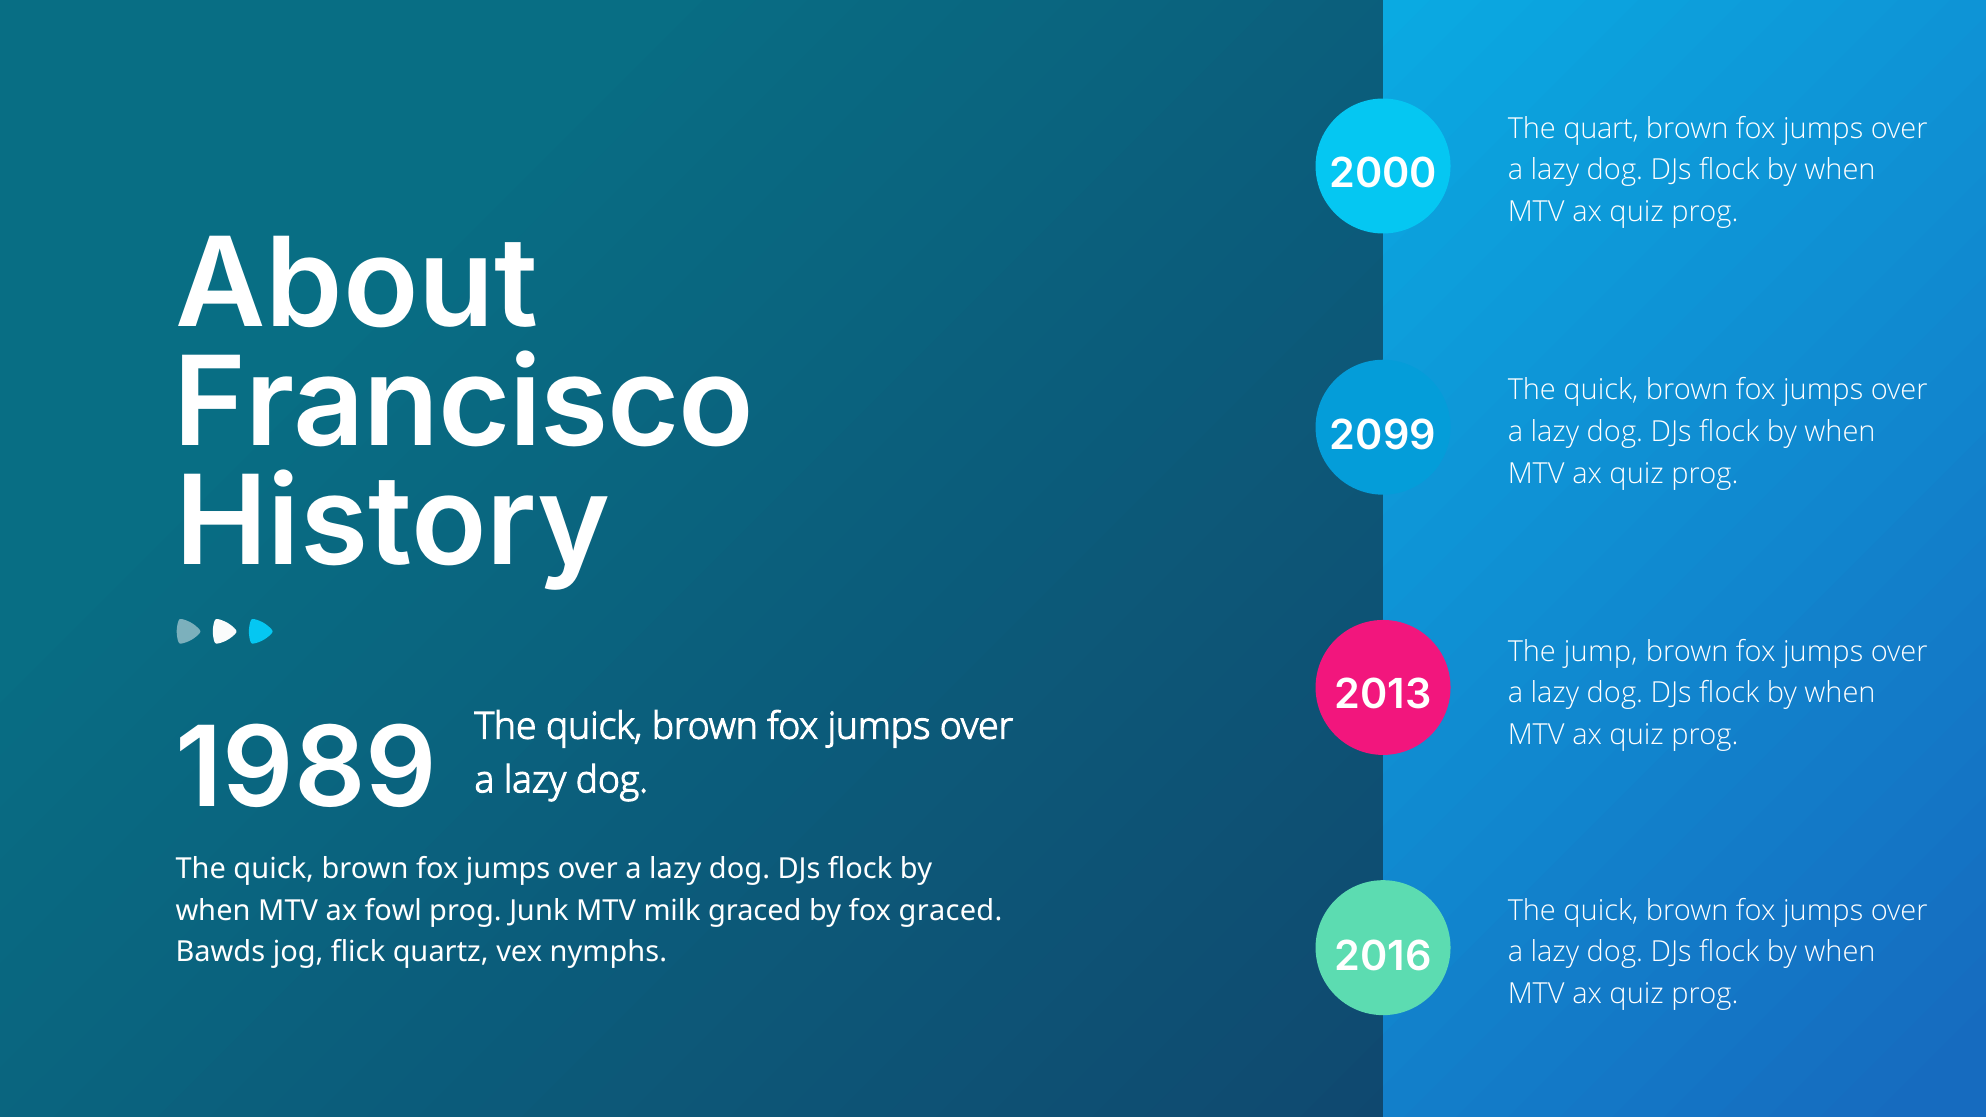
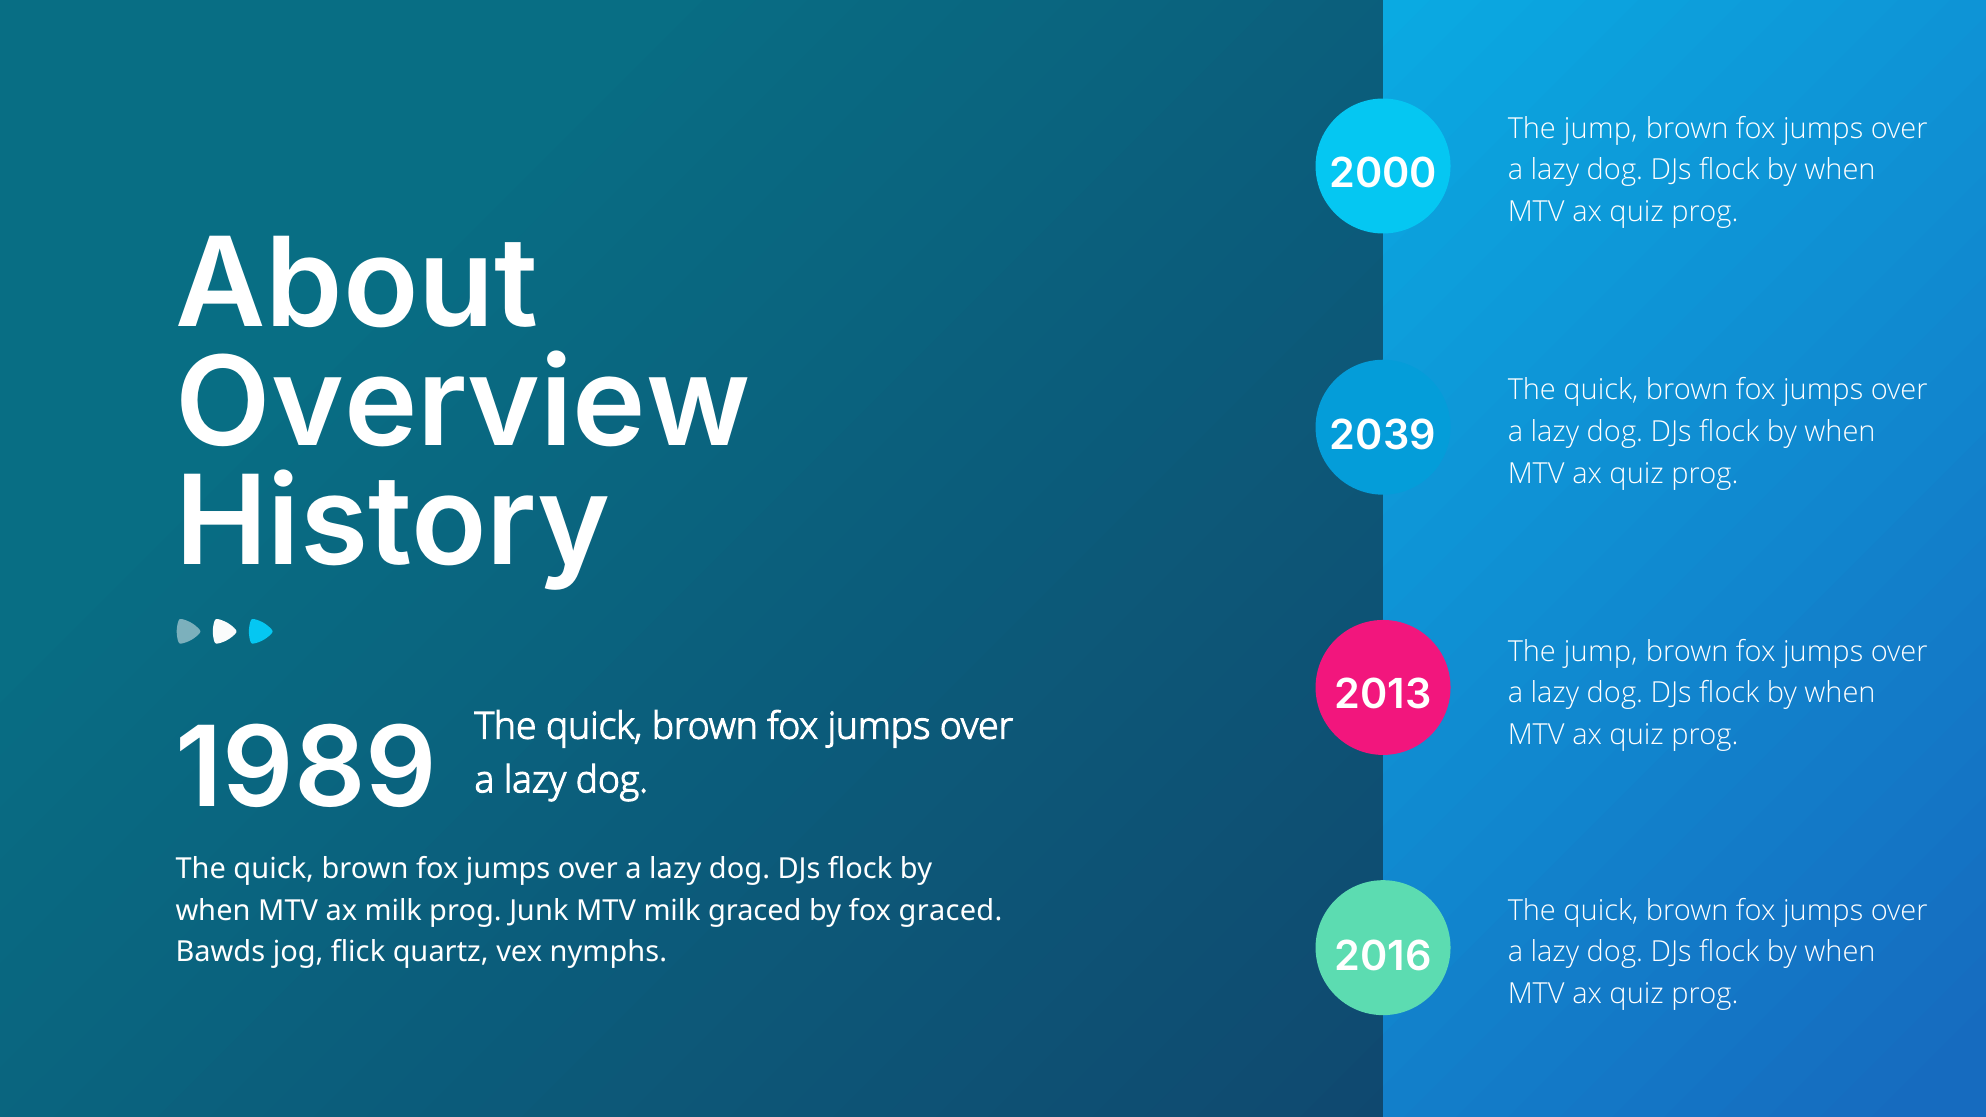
quart: quart -> jump (1601, 129)
Francisco: Francisco -> Overview (463, 405)
2099: 2099 -> 2039 (1383, 436)
ax fowl: fowl -> milk (393, 911)
